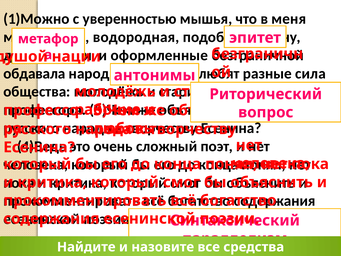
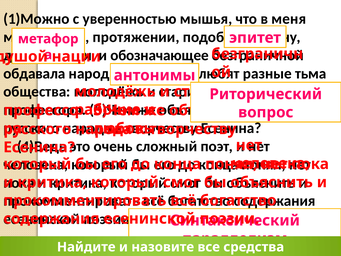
водородная: водородная -> протяжении (136, 37)
оформленные: оформленные -> обозначающее (159, 55)
сила: сила -> тьма (311, 73)
